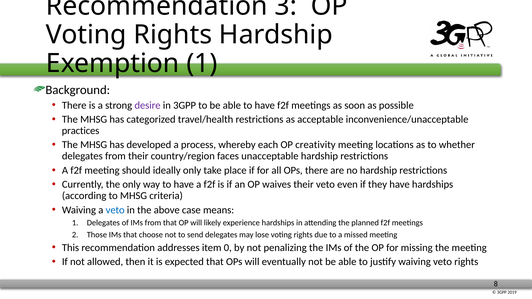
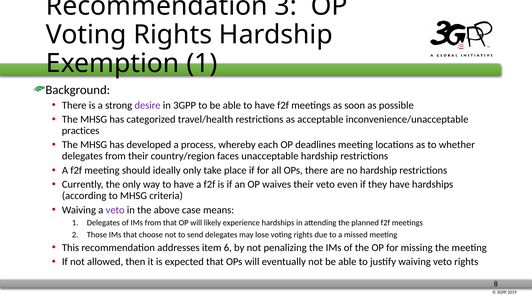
creativity: creativity -> deadlines (316, 145)
veto colour: blue -> purple (115, 210)
0: 0 -> 6 (228, 248)
